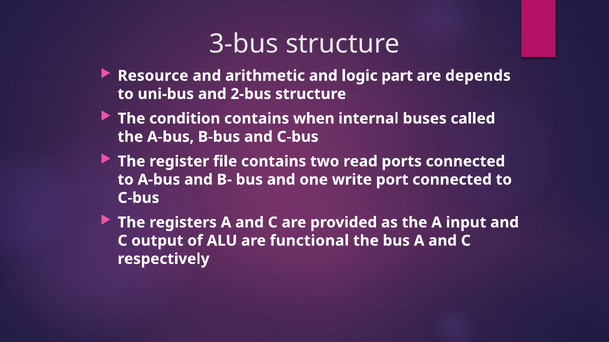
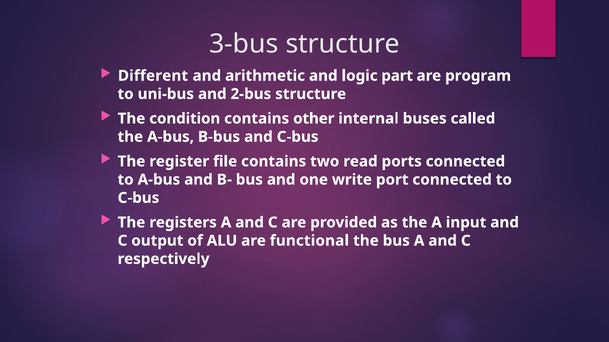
Resource: Resource -> Different (153, 76)
depends: depends -> program (478, 76)
when: when -> other (314, 119)
